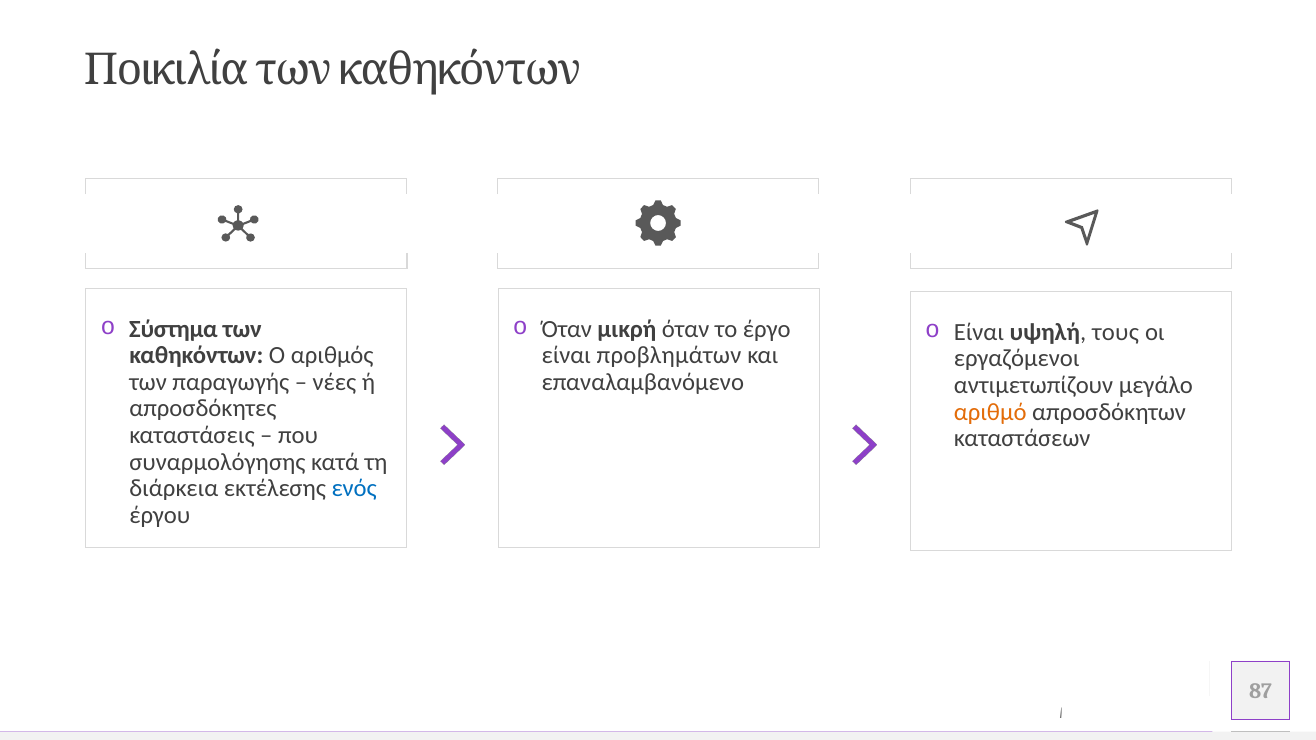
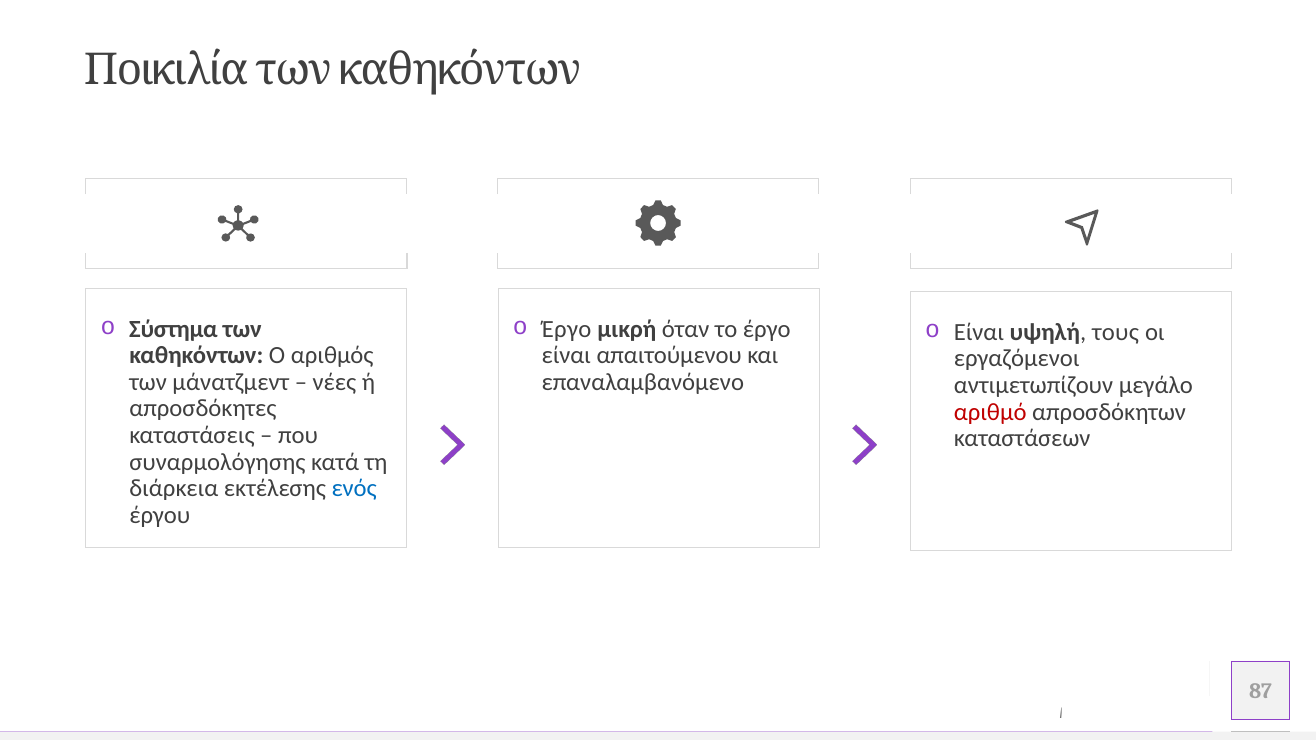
Όταν: Όταν -> Έργο (567, 329)
προβλημάτων: προβλημάτων -> απαιτούμενου (669, 356)
παραγωγής: παραγωγής -> μάνατζμεντ (231, 382)
αριθμό colour: orange -> red (990, 412)
